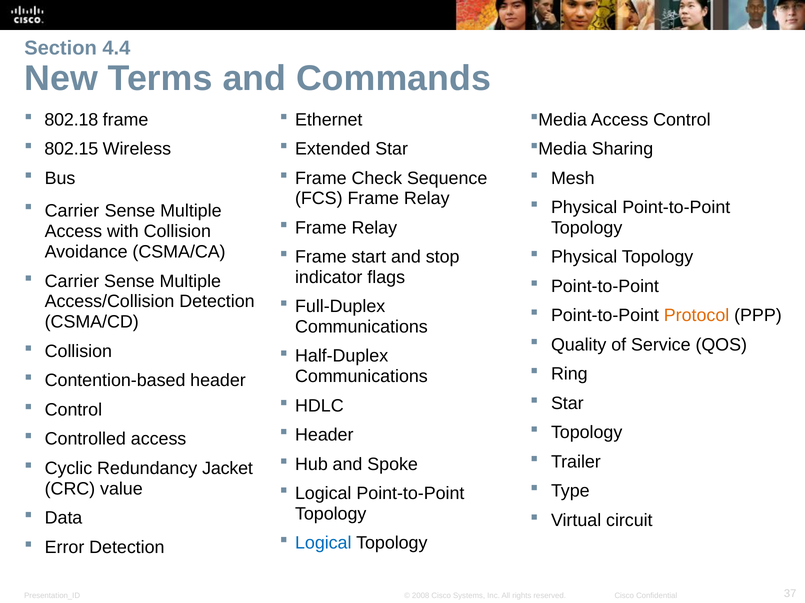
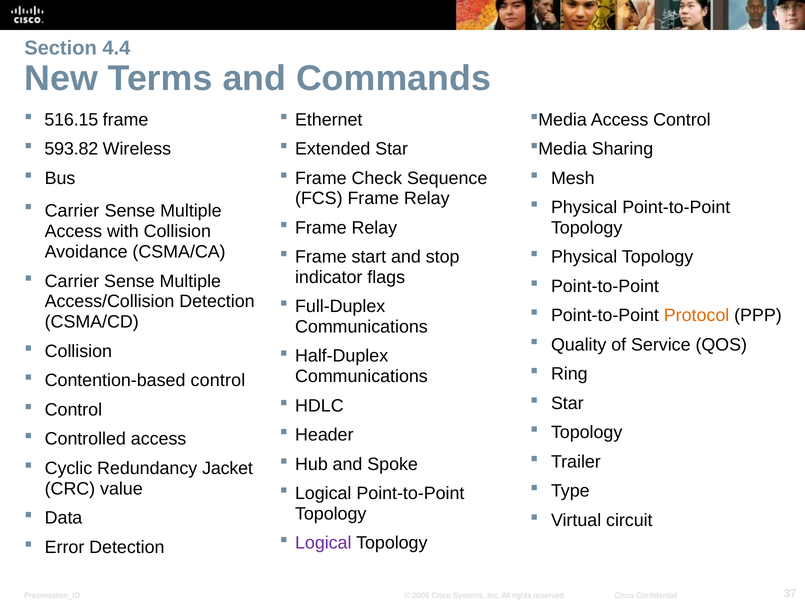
802.18: 802.18 -> 516.15 (71, 120)
802.15: 802.15 -> 593.82 (71, 149)
Contention-based header: header -> control (218, 381)
Logical colour: blue -> purple (323, 544)
